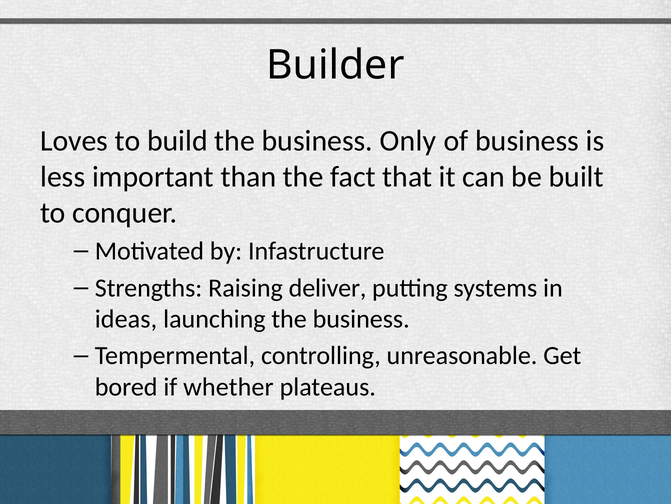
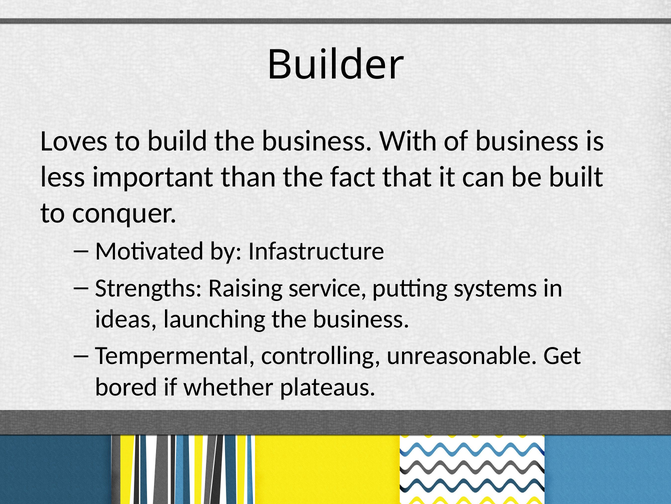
Only: Only -> With (408, 141)
deliver: deliver -> service (328, 287)
